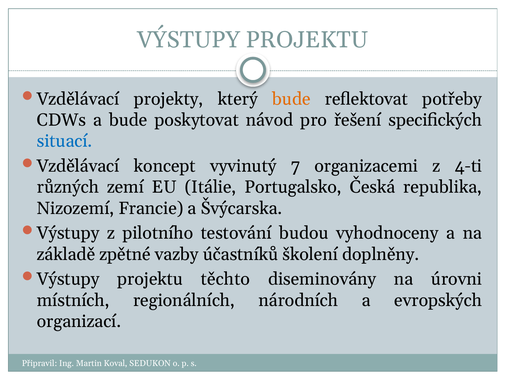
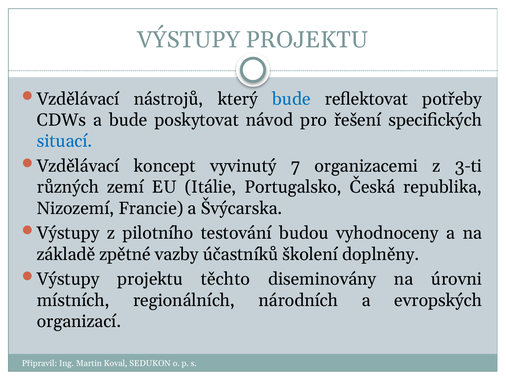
projekty: projekty -> nástrojů (169, 99)
bude colour: orange -> blue (291, 99)
4-ti: 4-ti -> 3-ti (468, 166)
